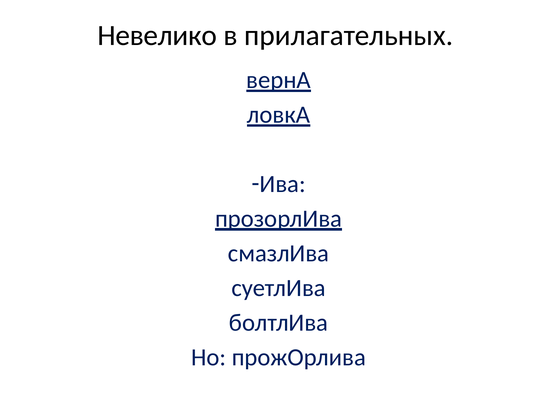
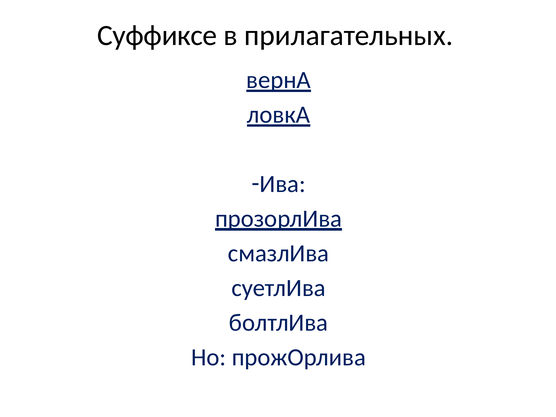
Невелико: Невелико -> Суффиксе (157, 35)
